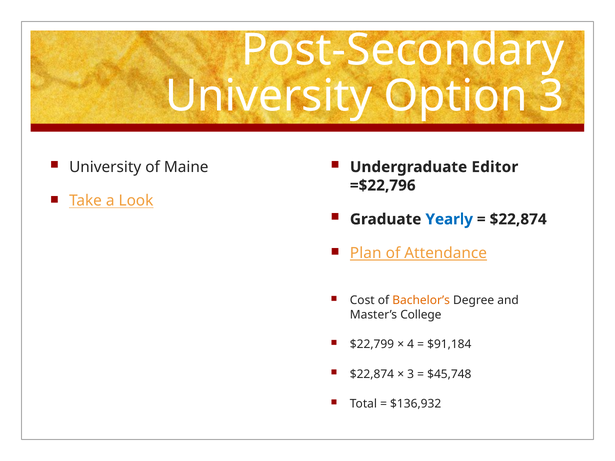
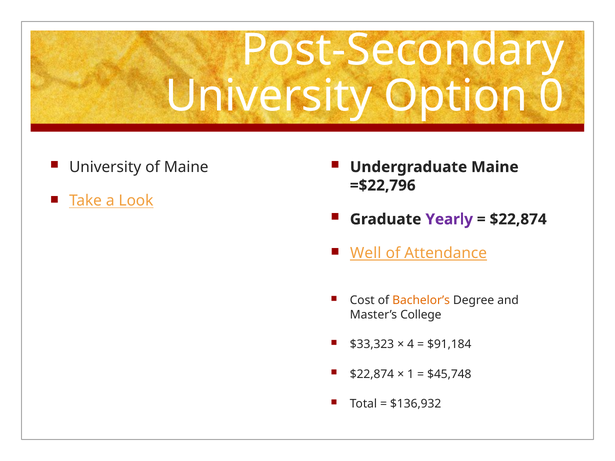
Option 3: 3 -> 0 (552, 96)
Undergraduate Editor: Editor -> Maine (495, 167)
Yearly colour: blue -> purple (449, 219)
Plan: Plan -> Well (366, 253)
$22,799: $22,799 -> $33,323 (372, 345)
3: 3 -> 1 (411, 374)
